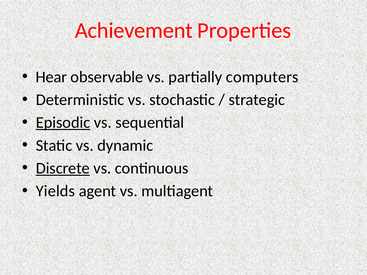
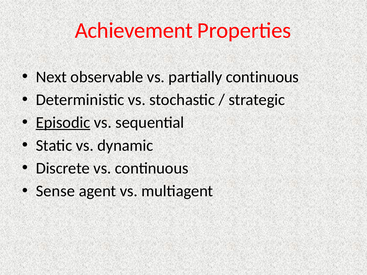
Hear: Hear -> Next (51, 77)
partially computers: computers -> continuous (262, 77)
Discrete underline: present -> none (63, 168)
Yields: Yields -> Sense (55, 191)
